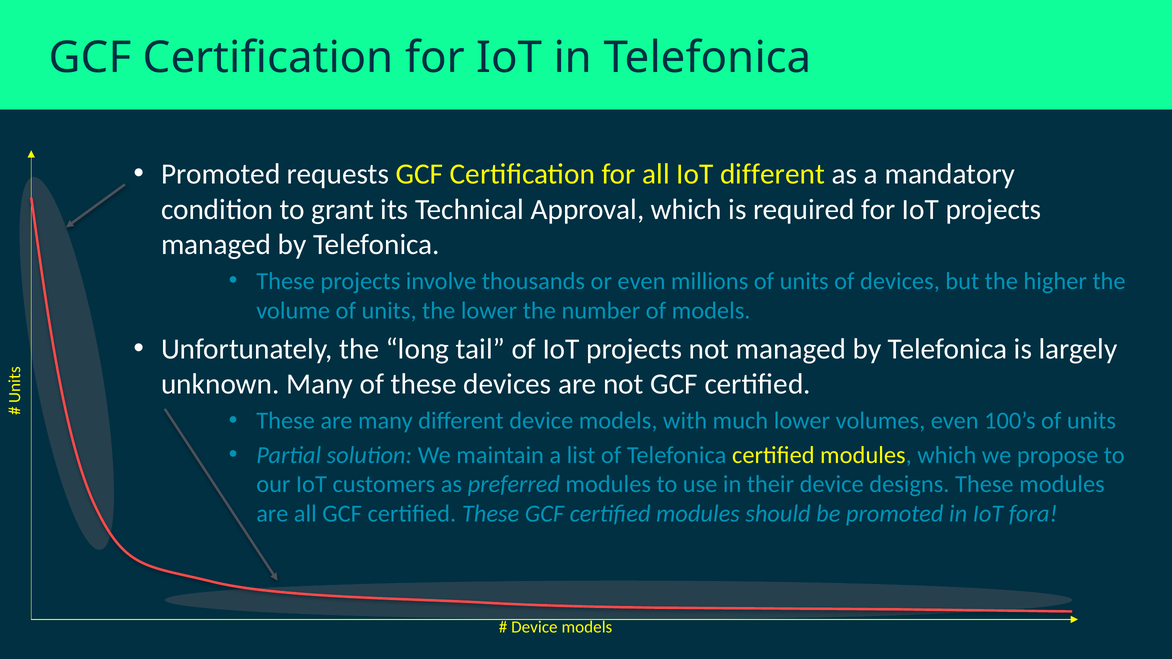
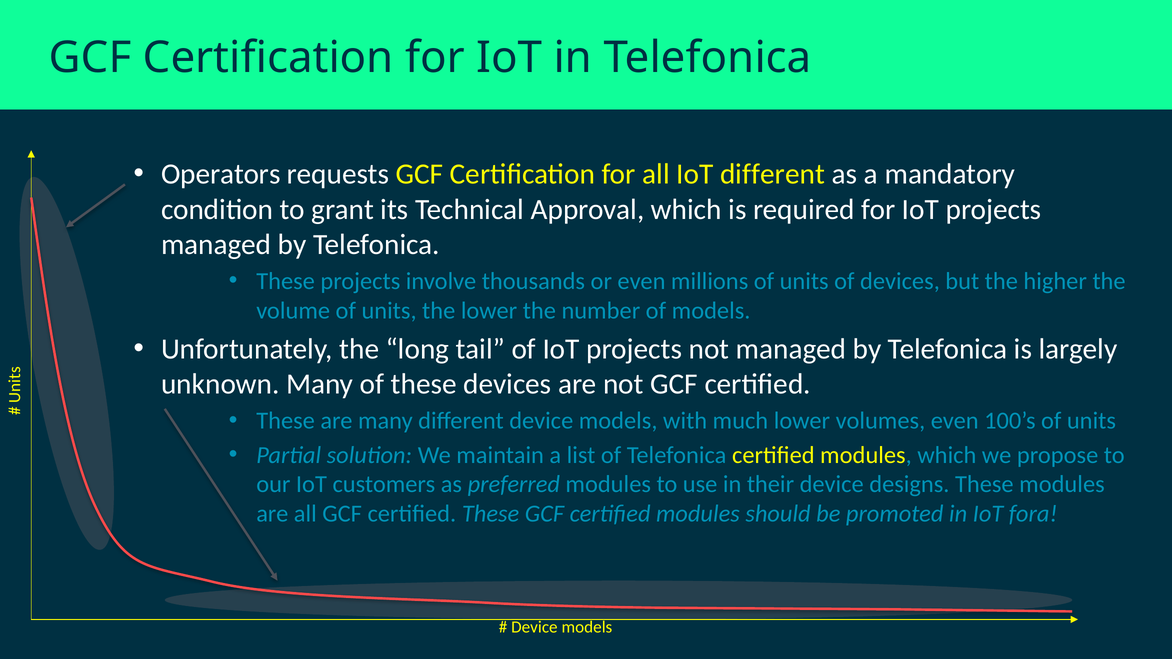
Promoted: Promoted -> Operators (221, 174)
